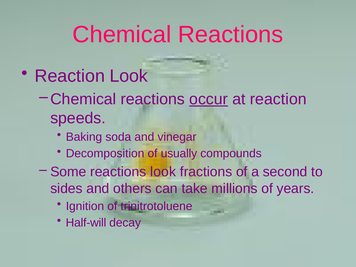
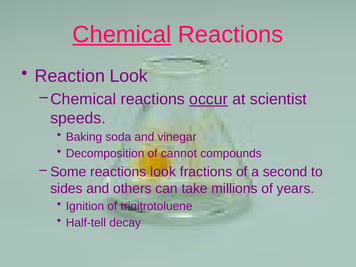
Chemical underline: none -> present (122, 35)
at reaction: reaction -> scientist (278, 99)
usually: usually -> cannot (179, 154)
Half-will: Half-will -> Half-tell (86, 223)
